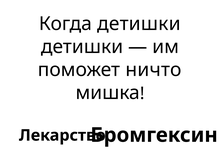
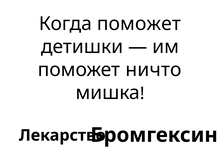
Когда детишки: детишки -> поможет (139, 24)
